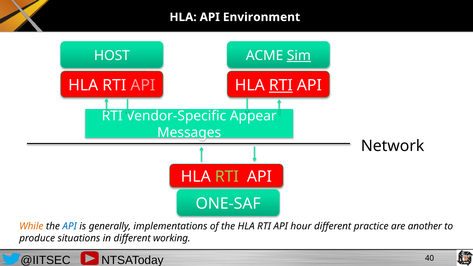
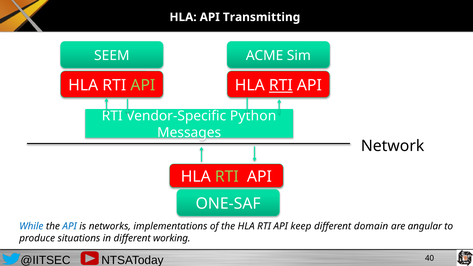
Environment: Environment -> Transmitting (262, 17)
HOST: HOST -> SEEM (112, 56)
Sim underline: present -> none (299, 56)
API colour: pink -> light green (143, 85)
Appear: Appear -> Python (253, 116)
While colour: orange -> blue (31, 226)
generally: generally -> networks (110, 226)
hour: hour -> keep (301, 226)
practice: practice -> domain (371, 226)
another: another -> angular (425, 226)
